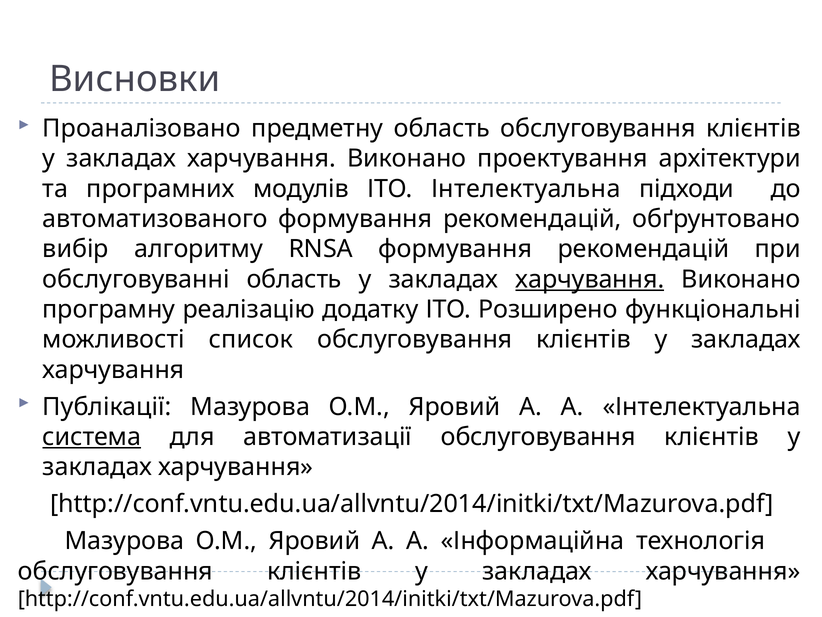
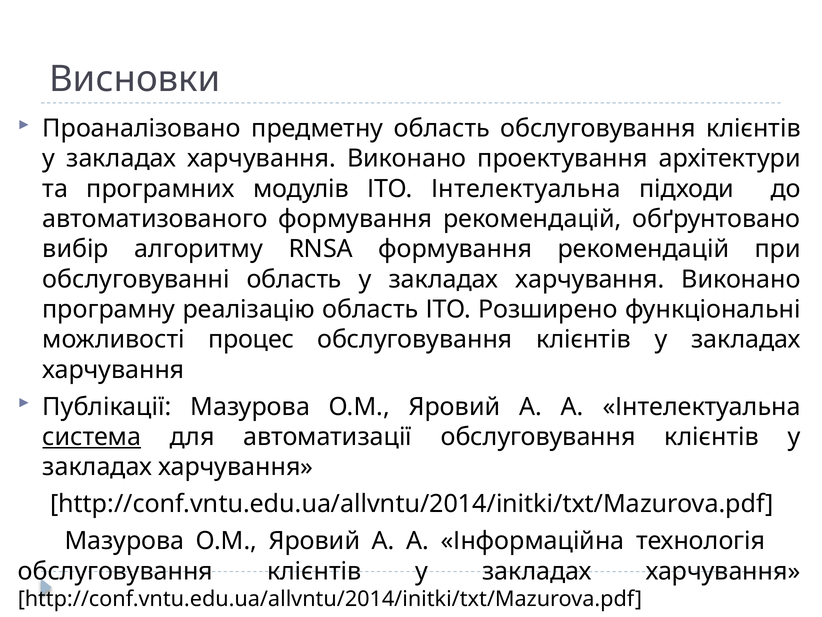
харчування underline: present -> none (590, 279)
реалізацію додатку: додатку -> область (370, 309)
список: список -> процес (251, 339)
